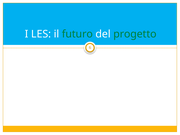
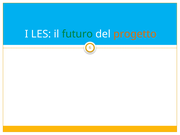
progetto colour: green -> orange (135, 34)
